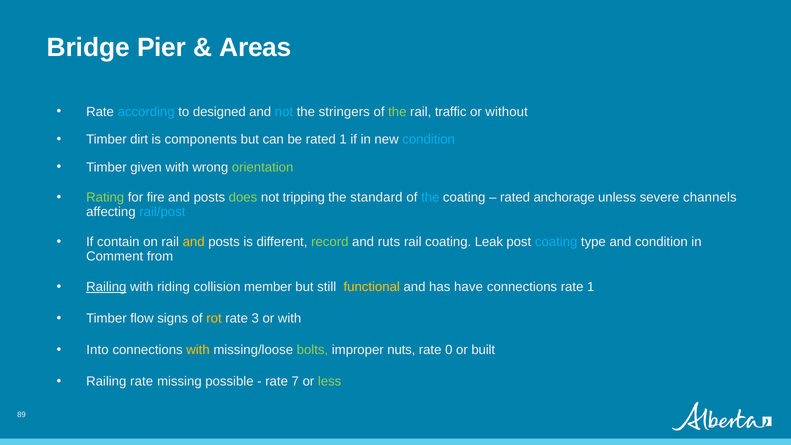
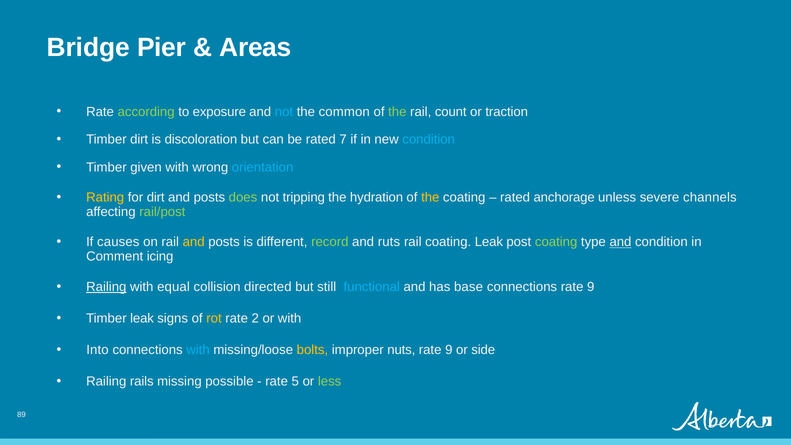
according colour: light blue -> light green (146, 112)
designed: designed -> exposure (219, 112)
stringers: stringers -> common (344, 112)
traffic: traffic -> count (451, 112)
without: without -> traction (507, 112)
components: components -> discoloration (201, 139)
rated 1: 1 -> 7 (343, 139)
orientation colour: light green -> light blue (263, 167)
Rating colour: light green -> yellow (105, 197)
for fire: fire -> dirt (156, 197)
standard: standard -> hydration (377, 197)
the colour: light blue -> yellow (430, 197)
rail/post colour: light blue -> light green (162, 212)
contain: contain -> causes (118, 242)
coating colour: light blue -> light green (556, 242)
and underline: none -> present (620, 242)
from: from -> icing (160, 256)
riding: riding -> equal (173, 287)
member: member -> directed (268, 287)
functional colour: yellow -> light blue (372, 287)
have: have -> base (469, 287)
connections rate 1: 1 -> 9 (591, 287)
Timber flow: flow -> leak (142, 318)
3: 3 -> 2 (255, 318)
with colour: yellow -> light blue (198, 350)
bolts colour: light green -> yellow (312, 350)
0: 0 -> 9 (449, 350)
built: built -> side (483, 350)
Railing rate: rate -> rails (142, 382)
7: 7 -> 5 (295, 382)
